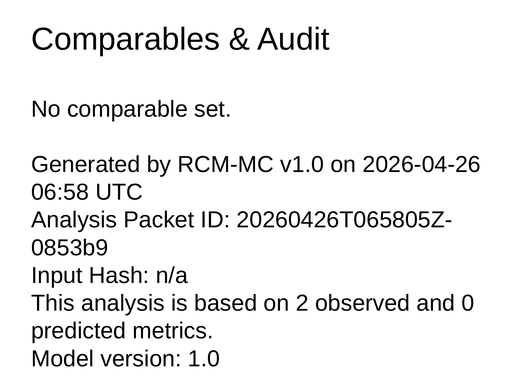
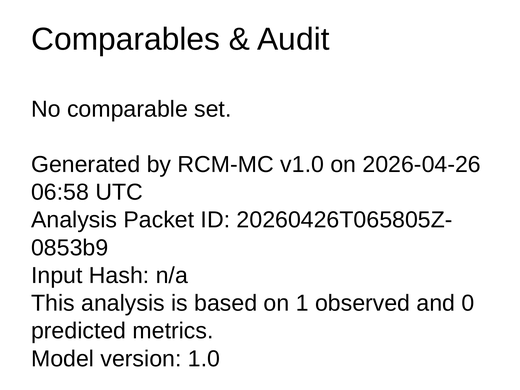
2: 2 -> 1 (302, 303)
